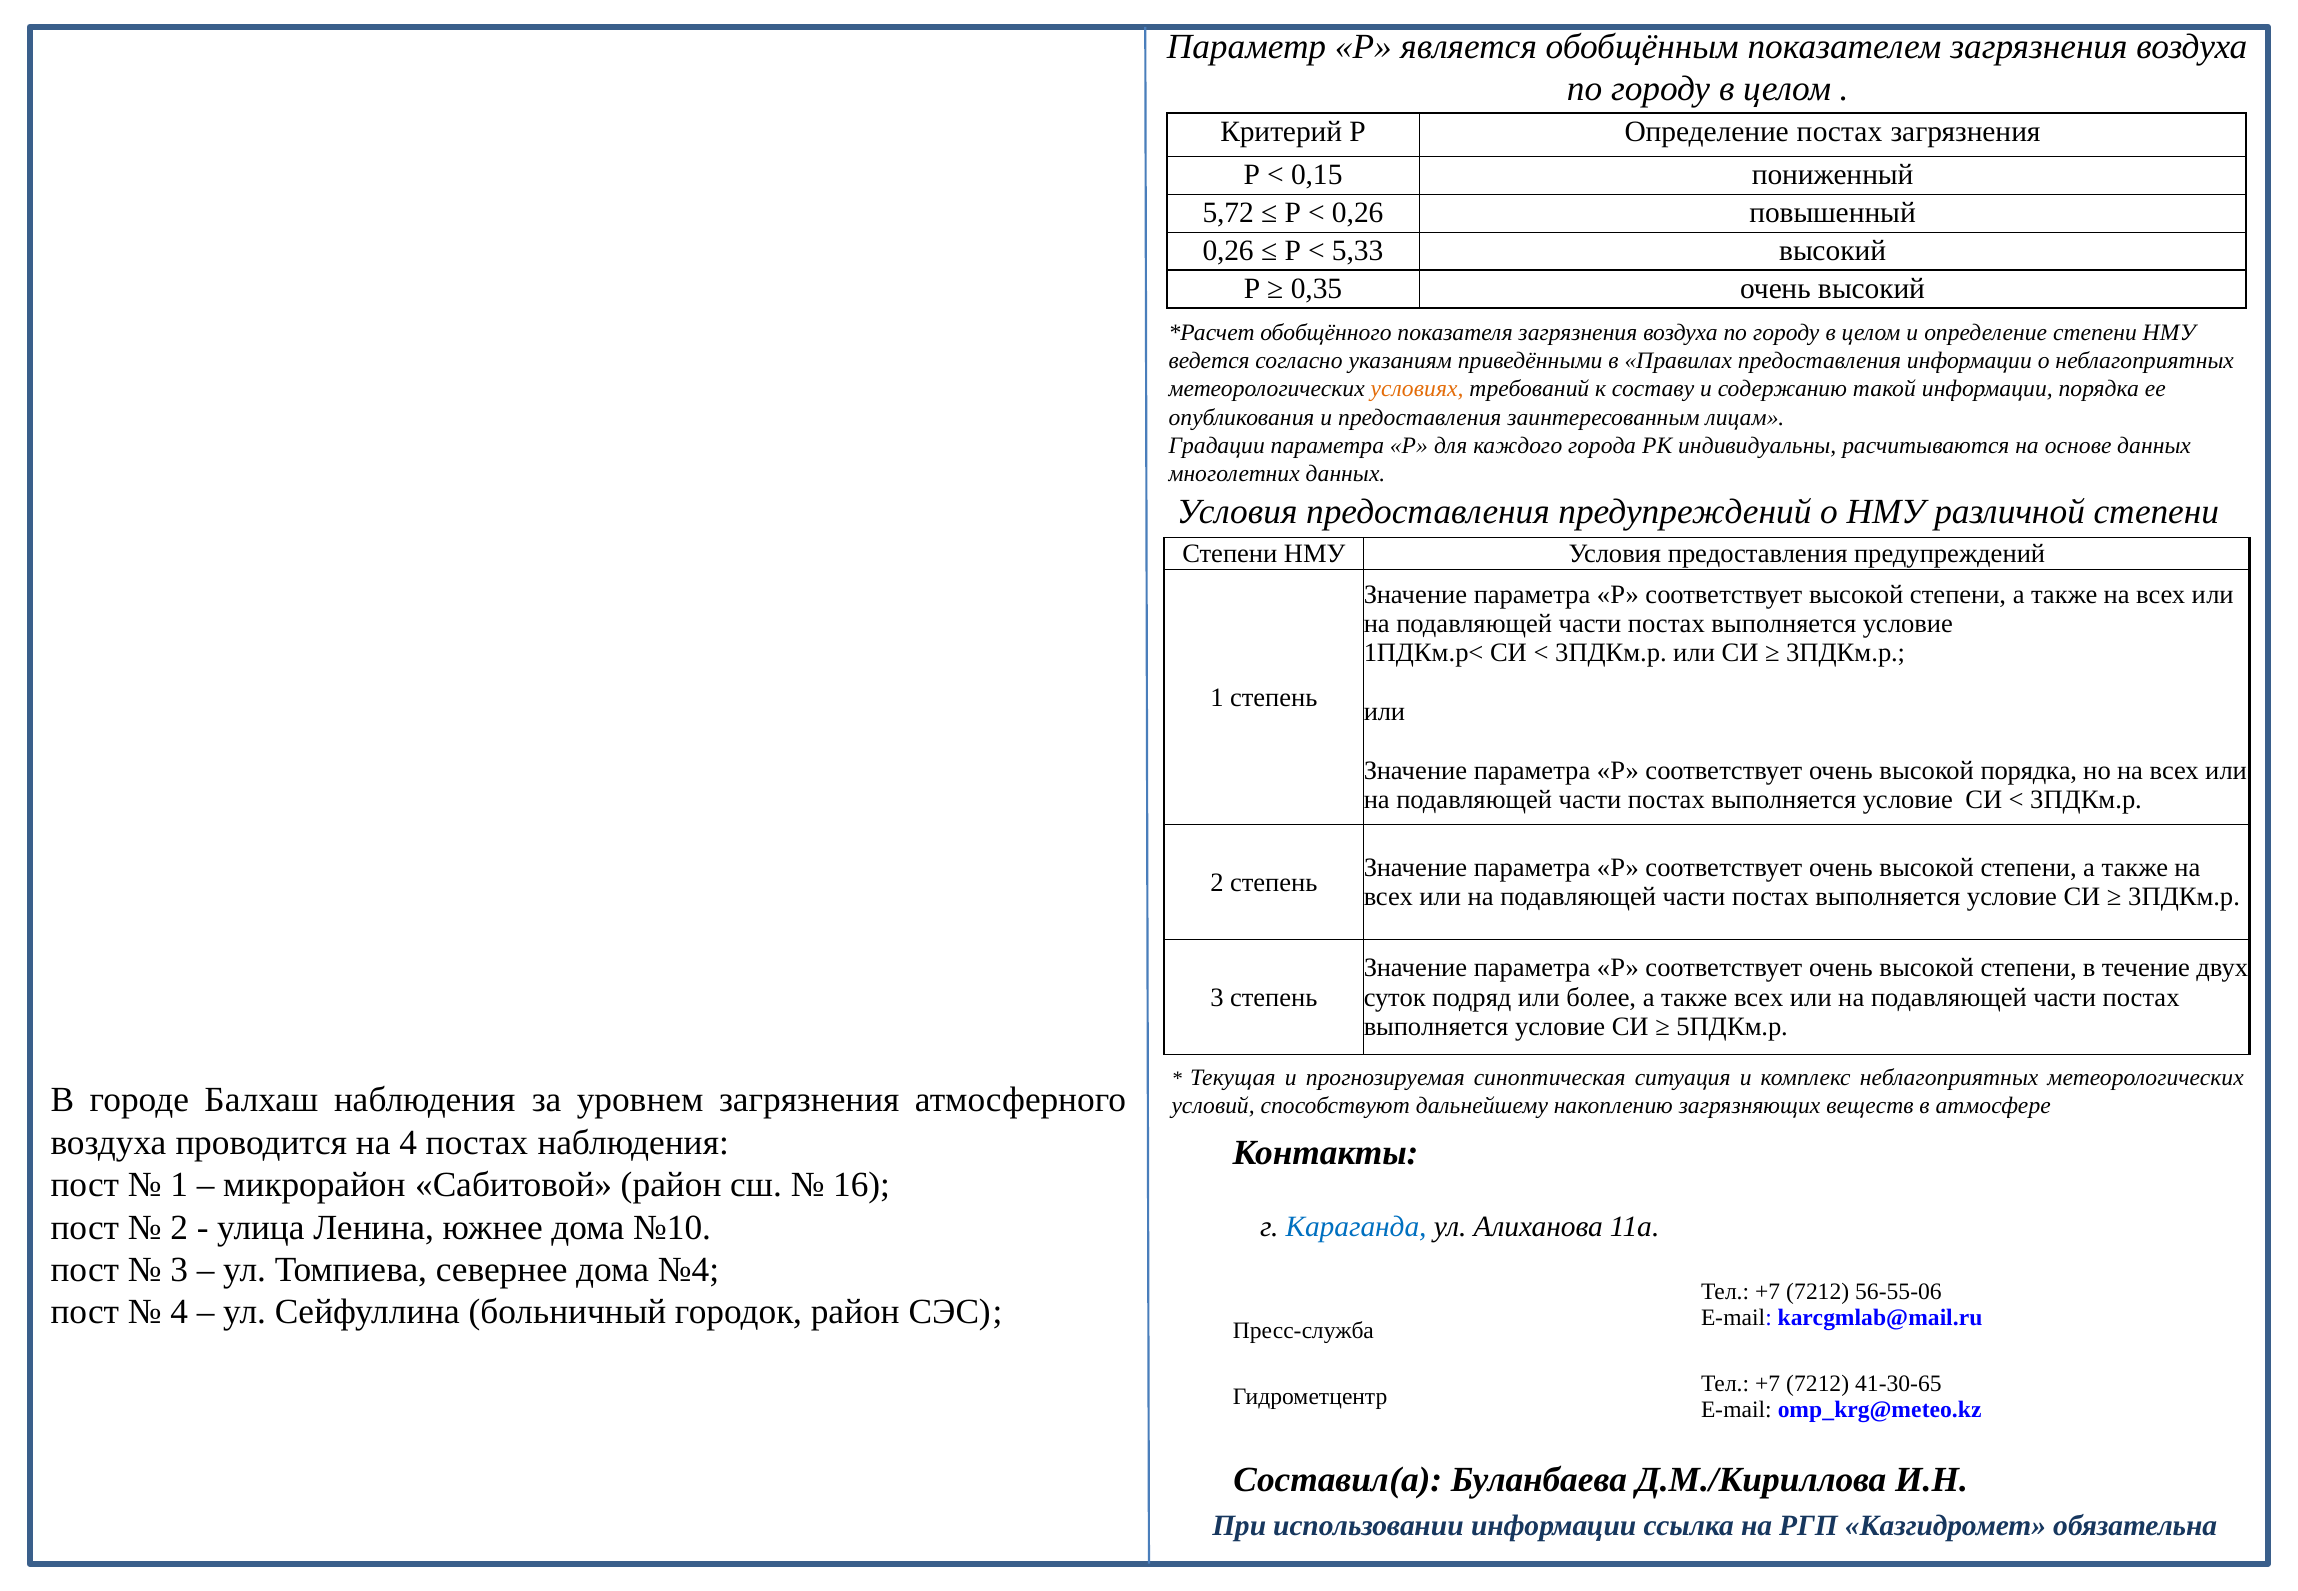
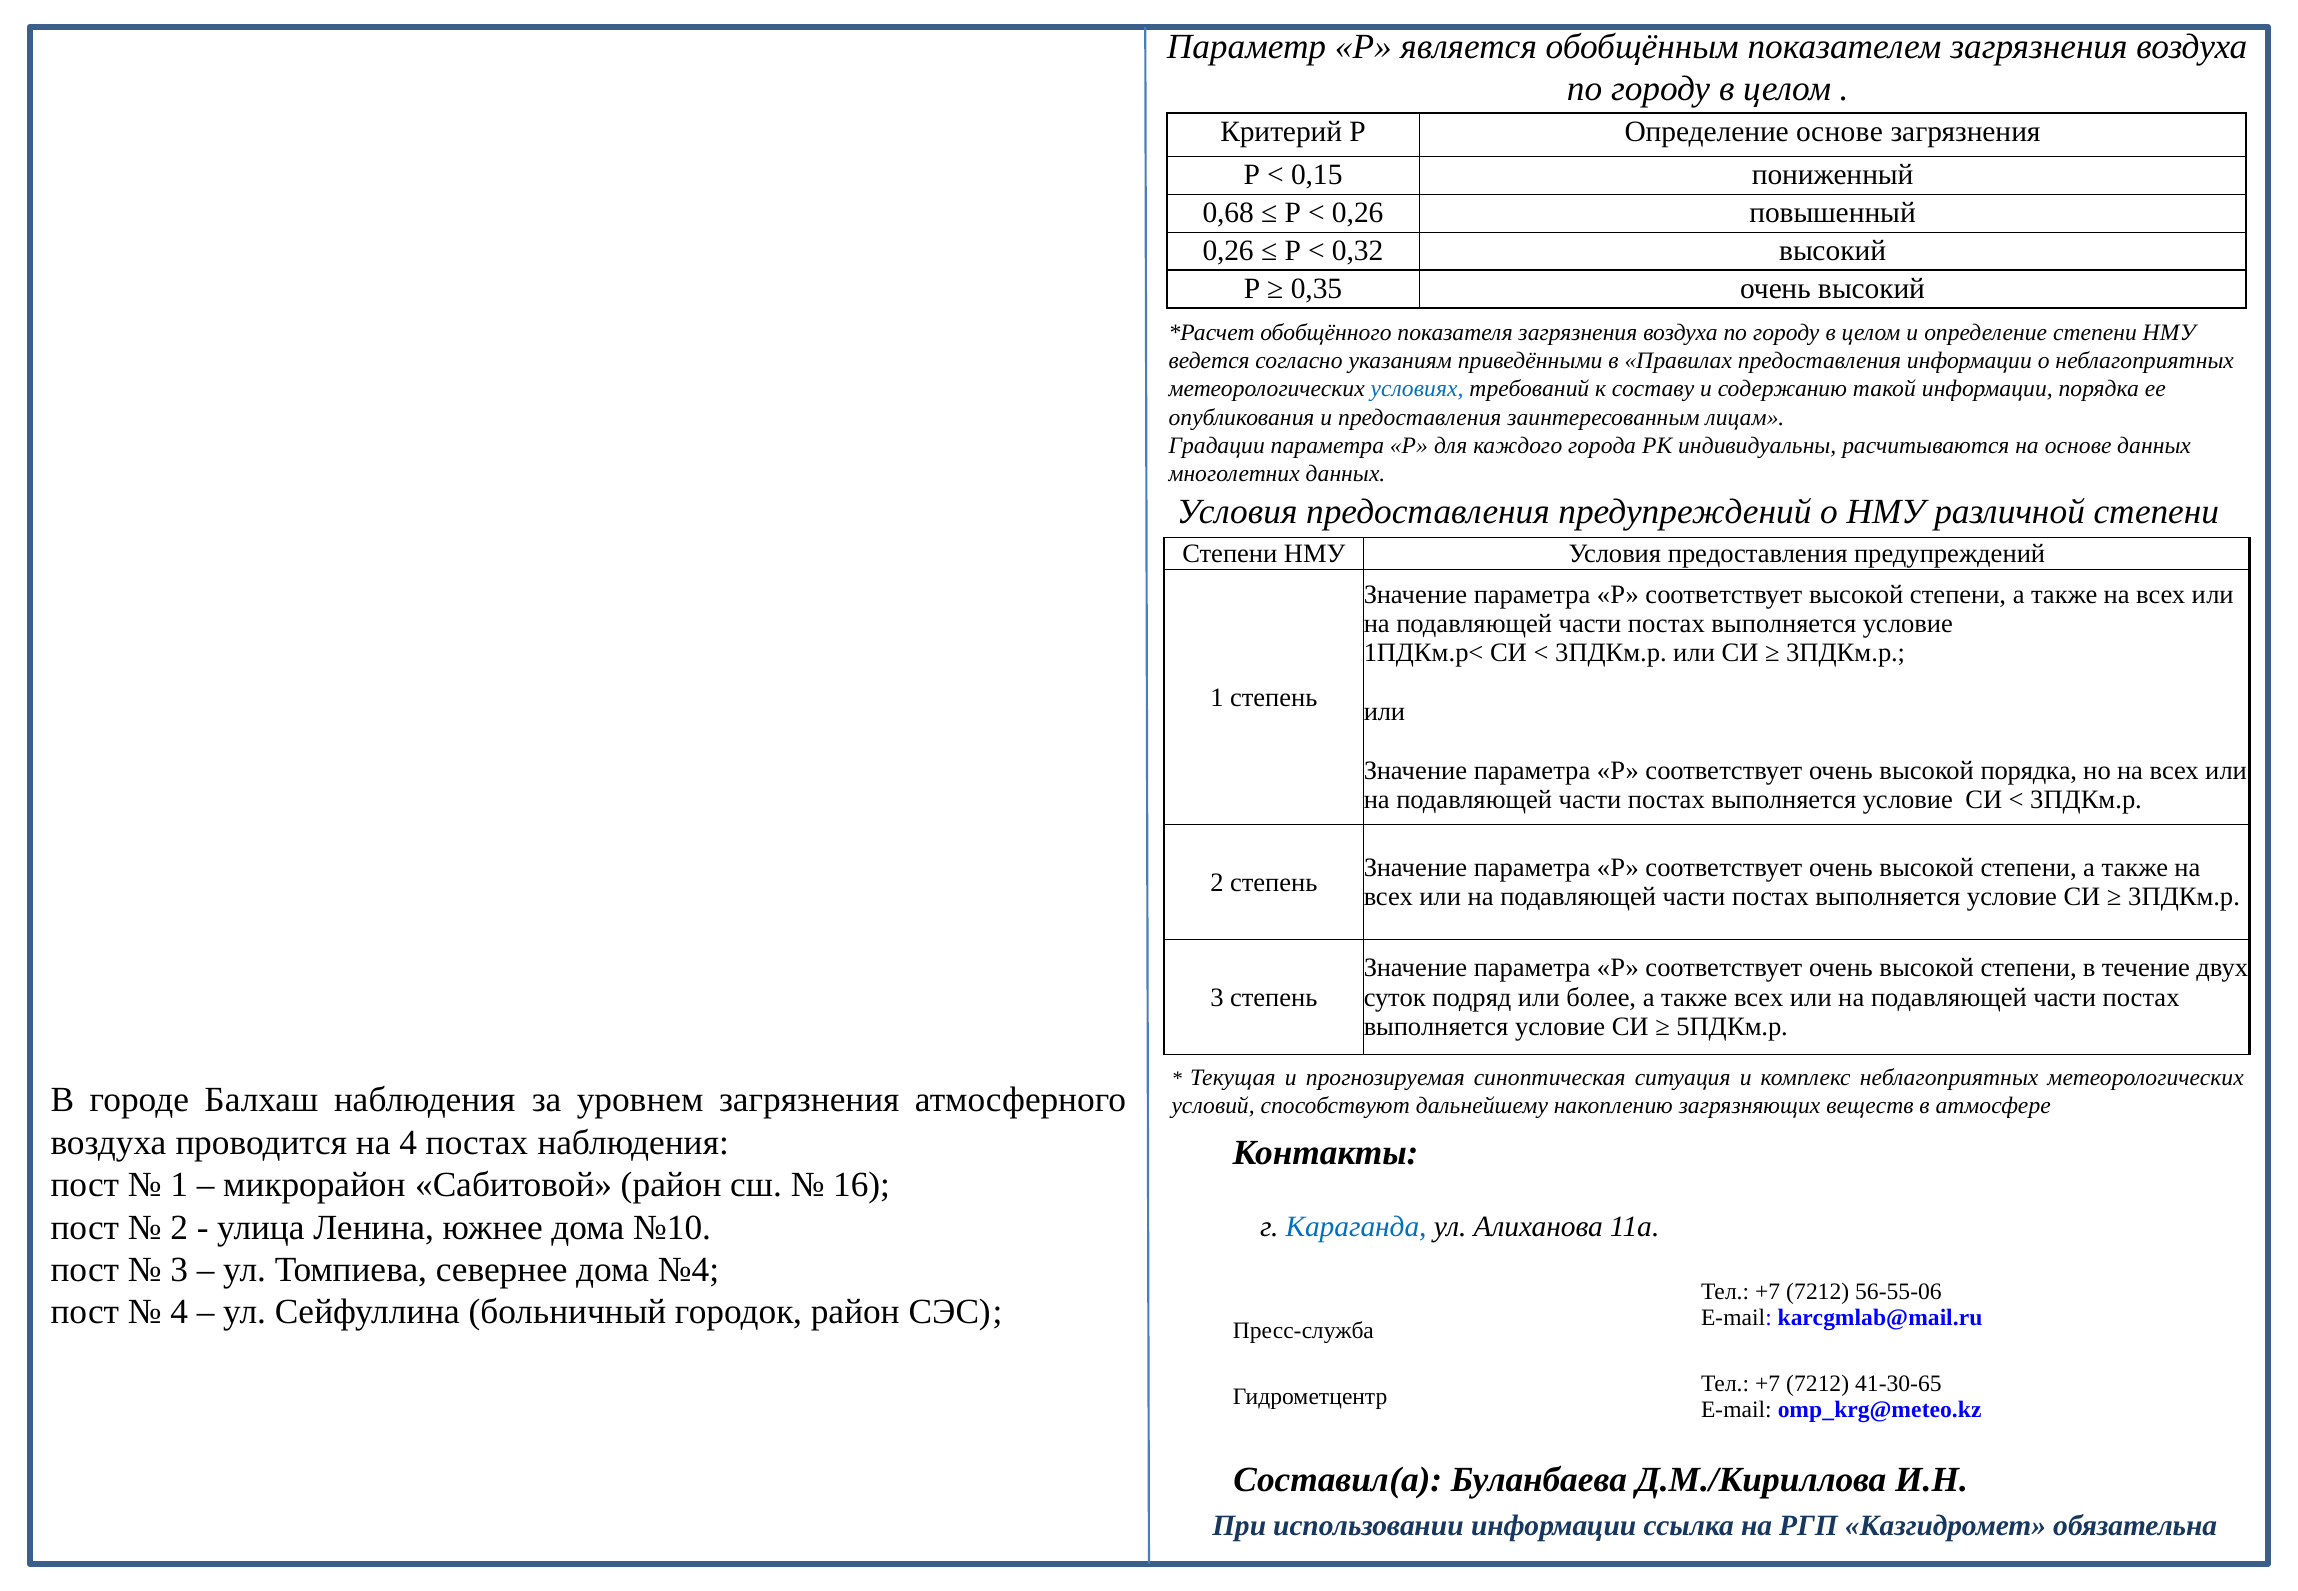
Определение постах: постах -> основе (1840, 132)
5,72: 5,72 -> 0,68 (1228, 213)
5,33: 5,33 -> 0,32 (1358, 251)
условиях colour: orange -> blue (1417, 389)
